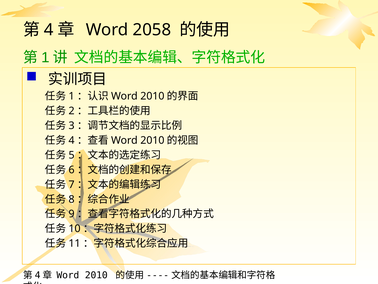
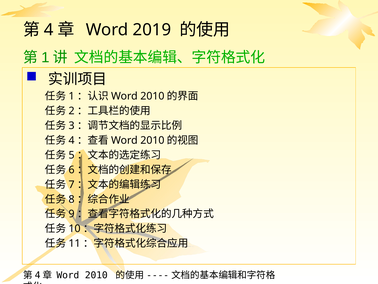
2058: 2058 -> 2019 (152, 30)
